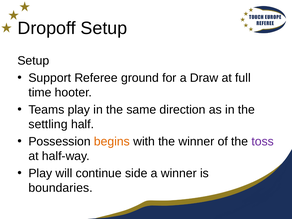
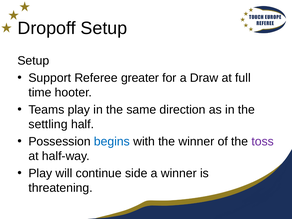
ground: ground -> greater (140, 78)
begins colour: orange -> blue (112, 142)
boundaries: boundaries -> threatening (61, 188)
